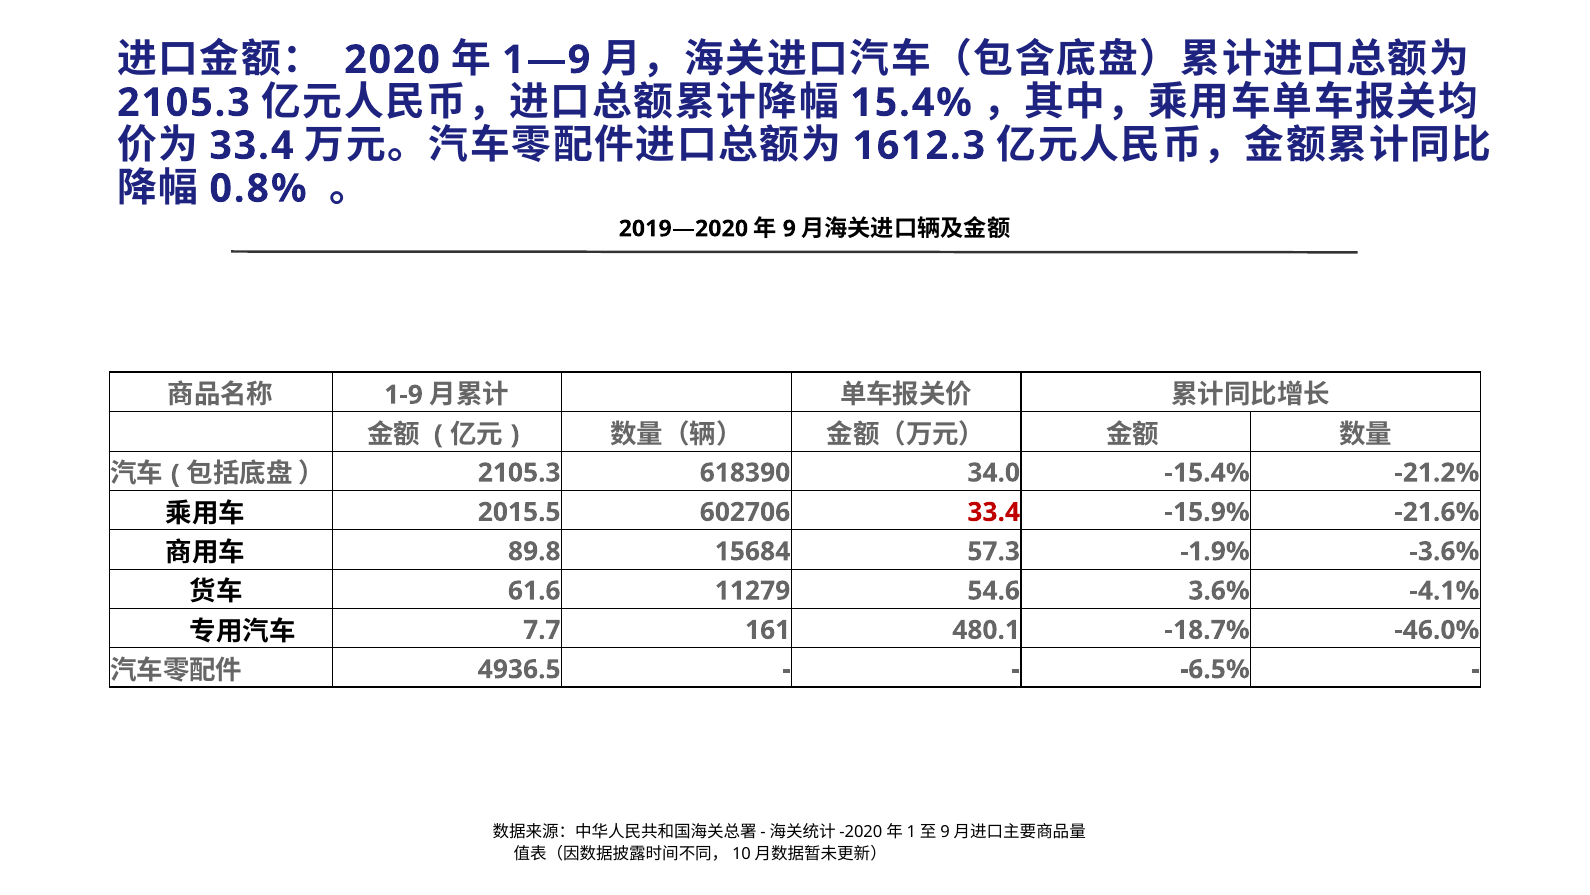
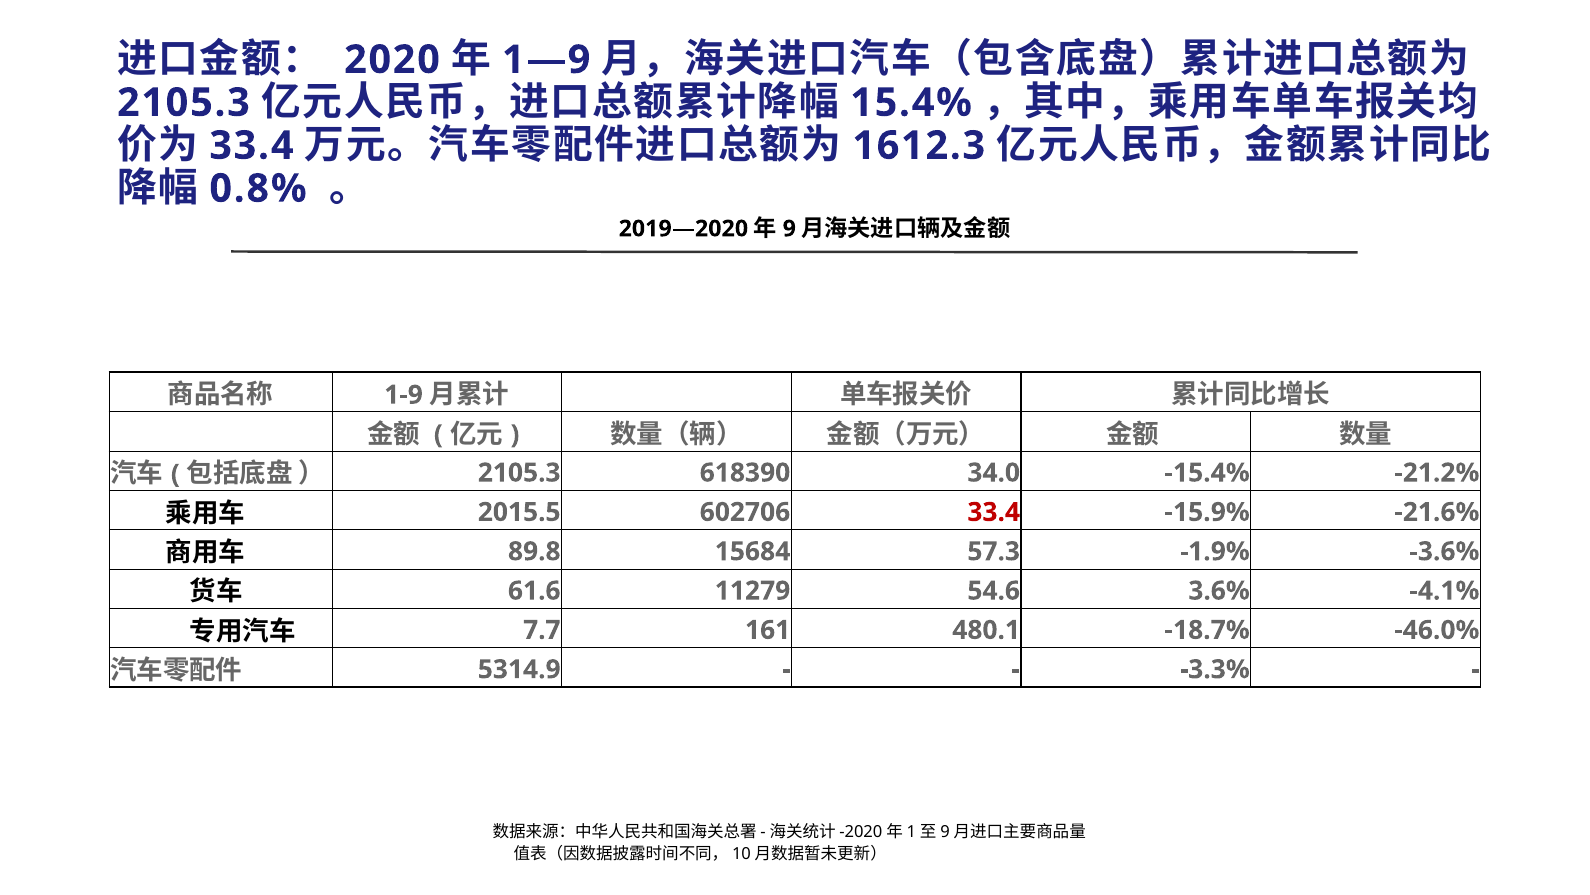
4936.5: 4936.5 -> 5314.9 (519, 669)
-6.5%: -6.5% -> -3.3% (1215, 669)
